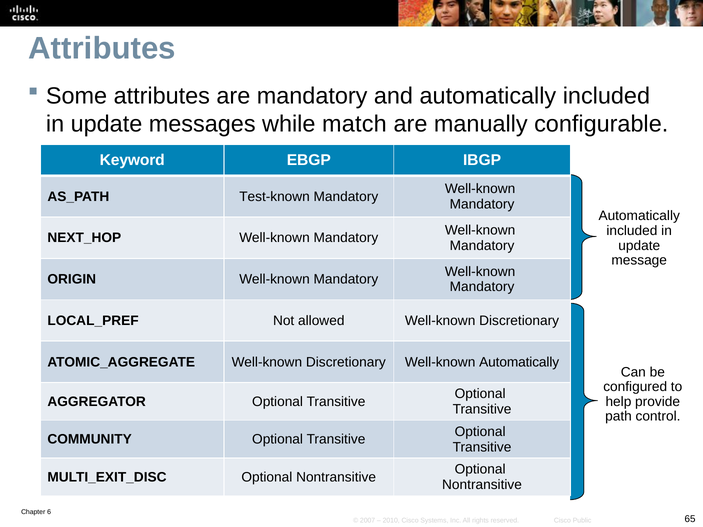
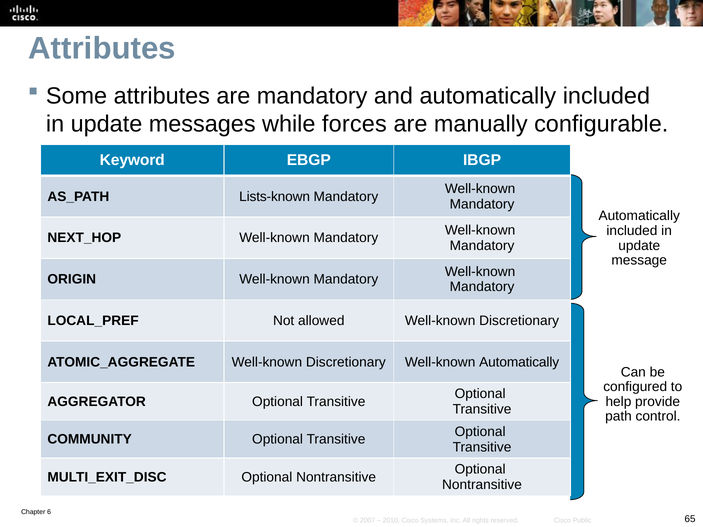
match: match -> forces (354, 124)
Test-known: Test-known -> Lists-known (275, 197)
